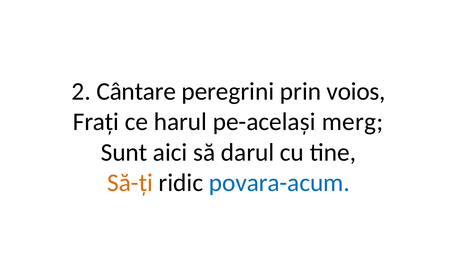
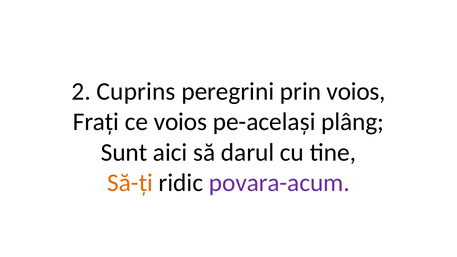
Cântare: Cântare -> Cuprins (136, 91)
ce harul: harul -> voios (180, 122)
merg: merg -> plâng (353, 122)
povara-acum colour: blue -> purple (279, 183)
